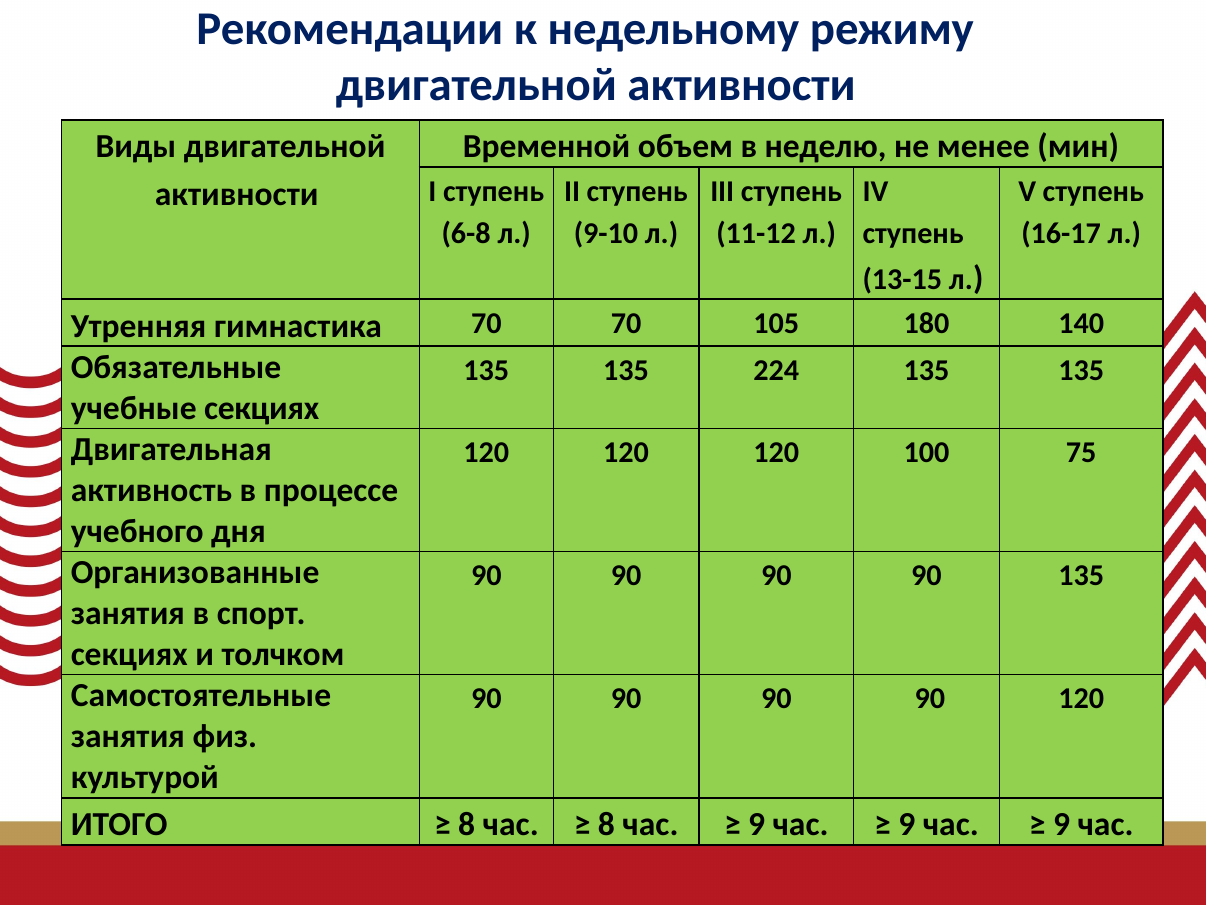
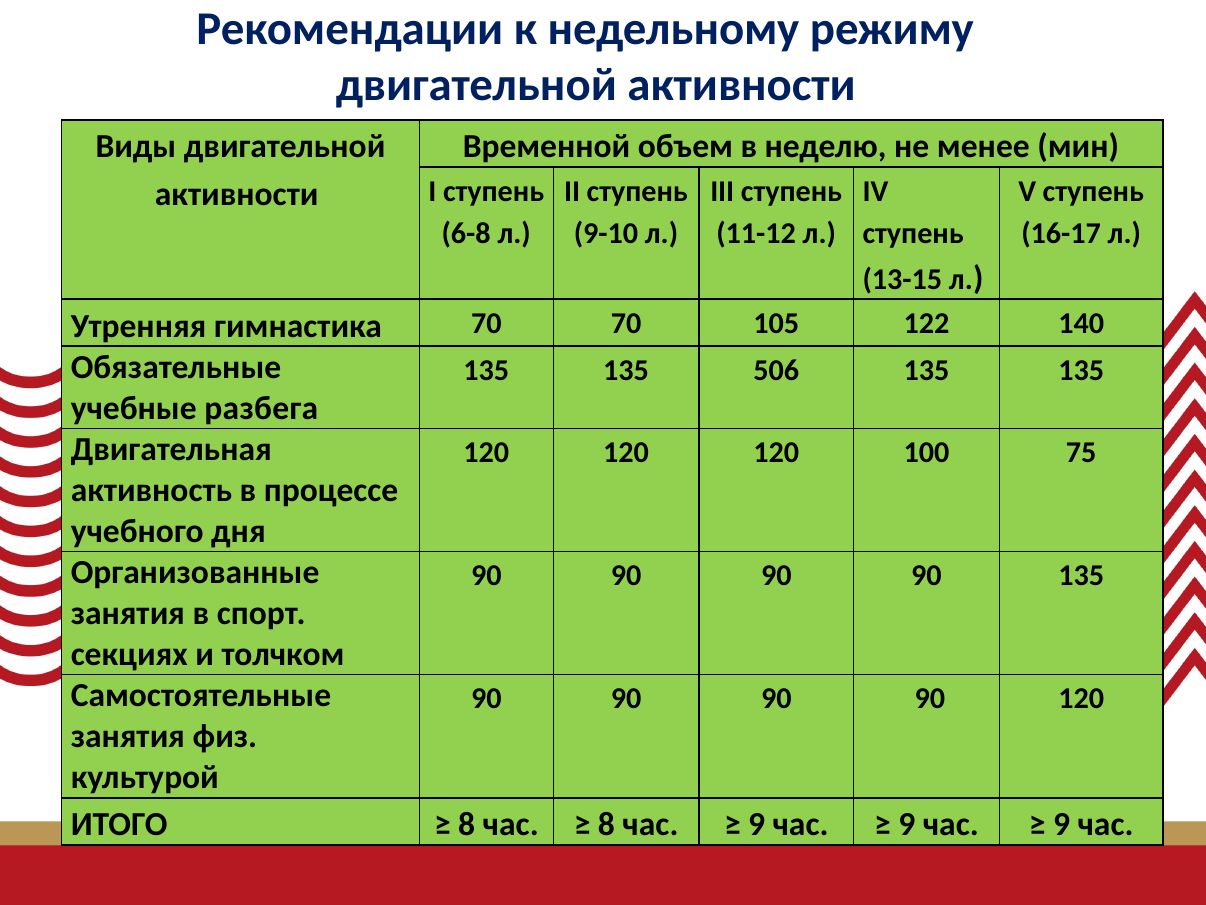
180: 180 -> 122 (926, 323)
224: 224 -> 506 (776, 370)
учебные секциях: секциях -> разбега (261, 408)
